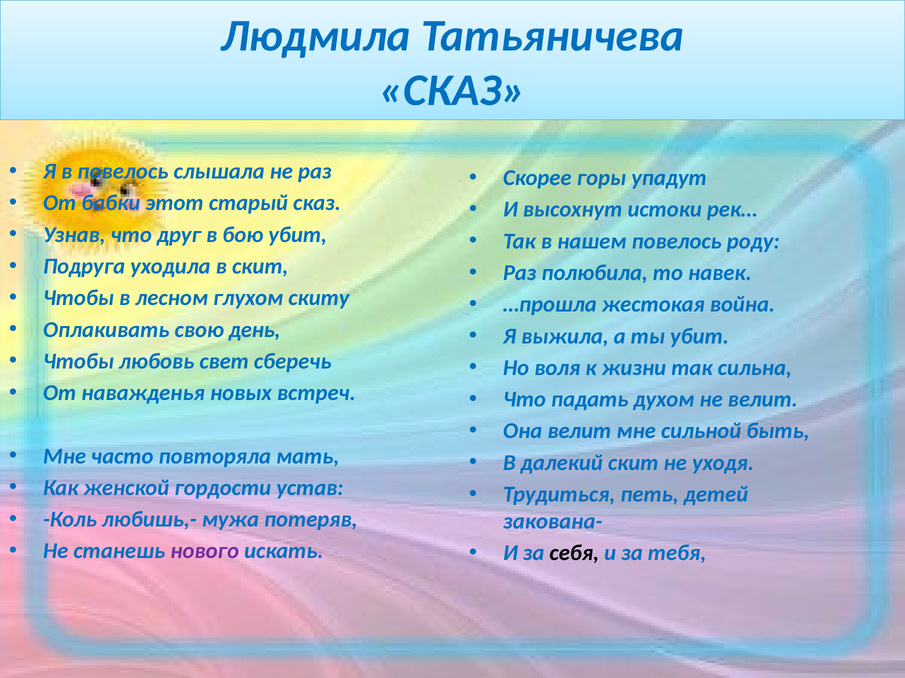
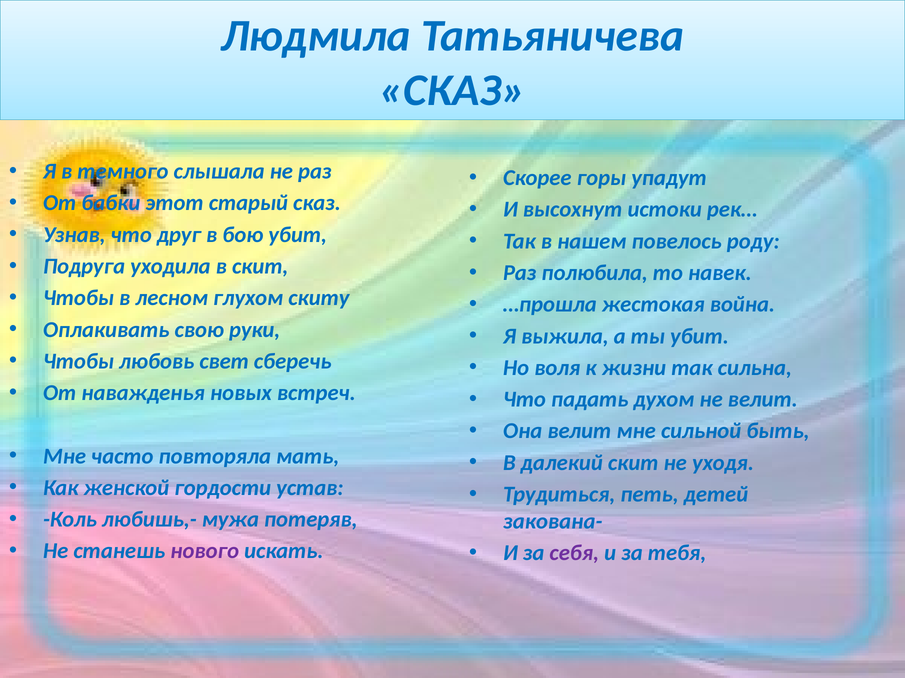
в повелось: повелось -> темного (123, 172)
день: день -> руки (255, 330)
себя colour: black -> purple (574, 554)
